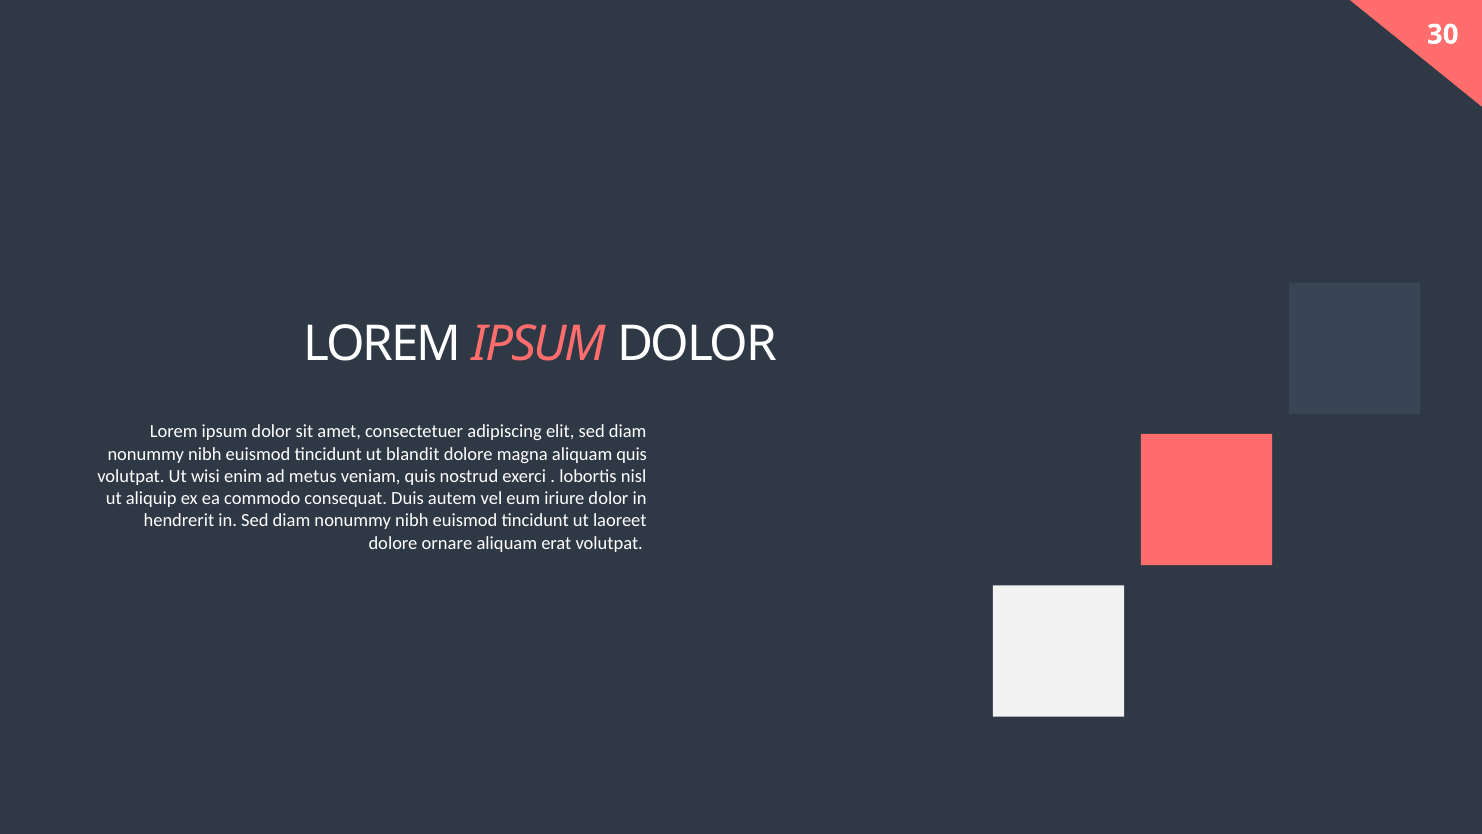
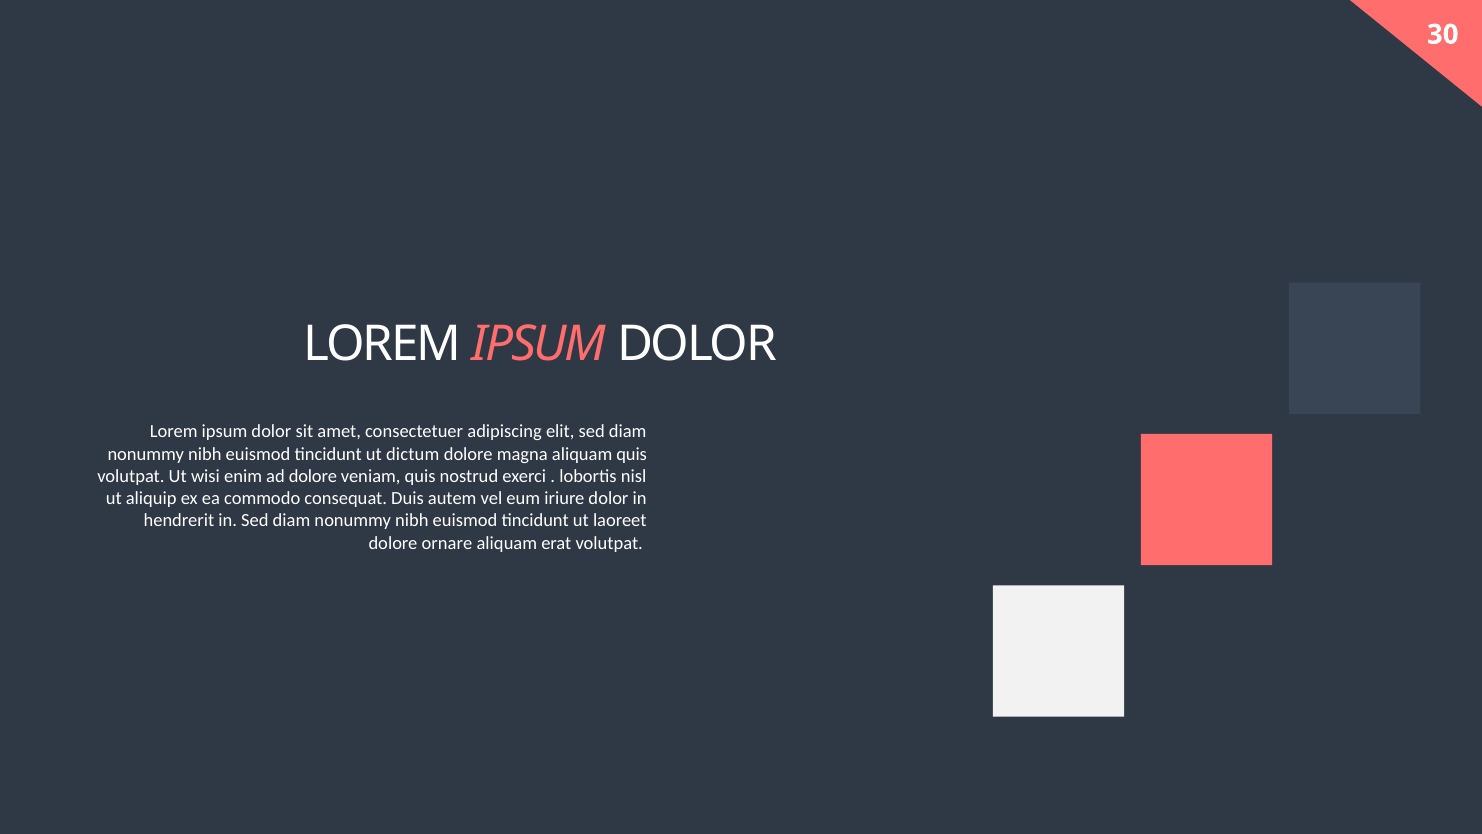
blandit: blandit -> dictum (413, 454)
ad metus: metus -> dolore (313, 476)
